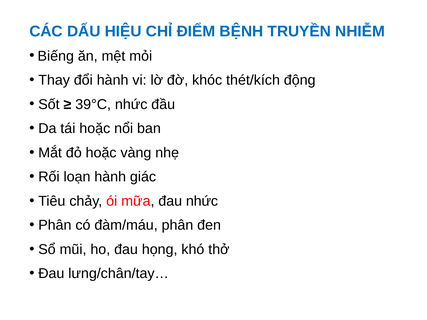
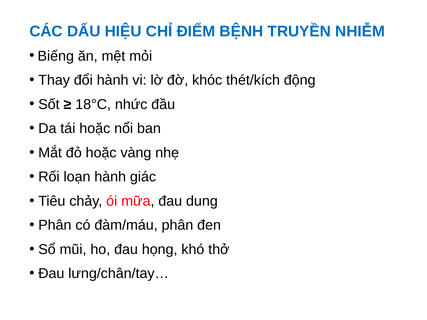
39°C: 39°C -> 18°C (93, 105)
đau nhức: nhức -> dung (202, 201)
